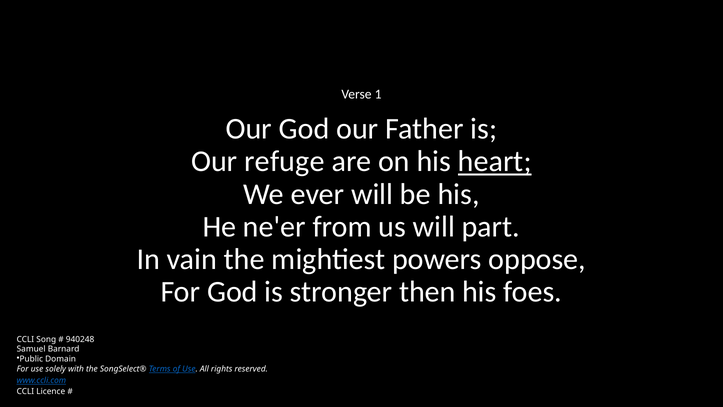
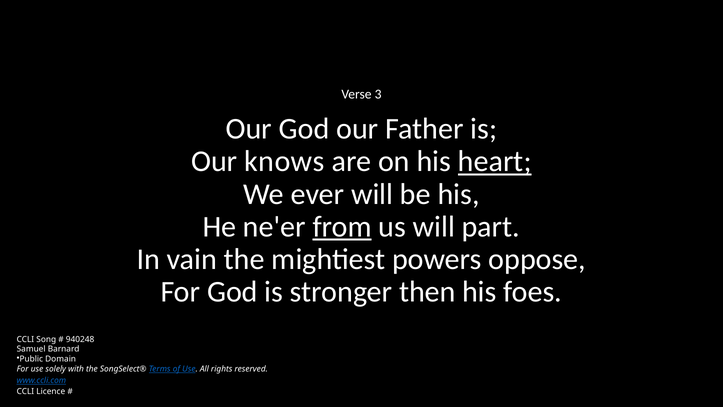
1: 1 -> 3 (378, 94)
refuge: refuge -> knows (284, 161)
from underline: none -> present (342, 226)
